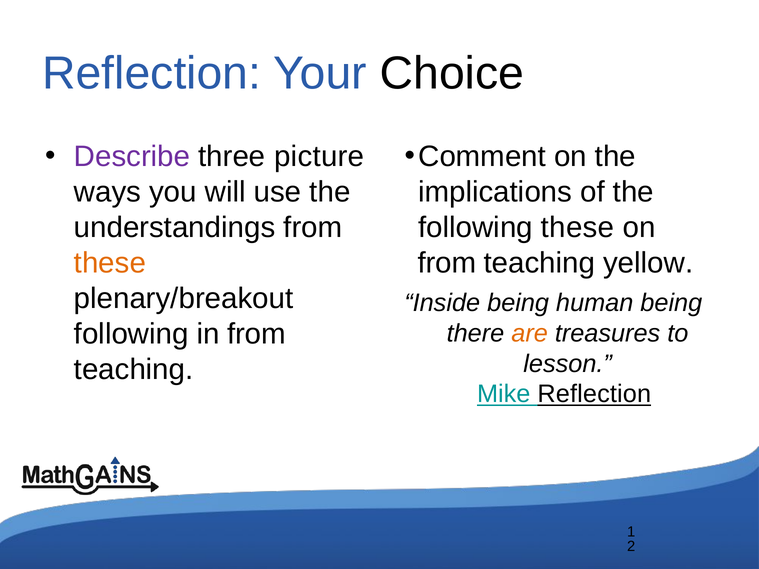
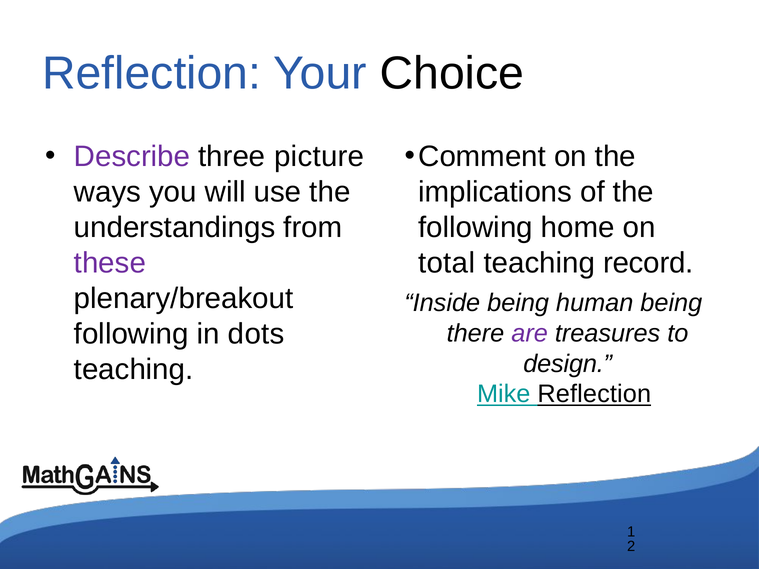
following these: these -> home (578, 228)
these colour: orange -> purple (110, 263)
from: from -> total (447, 263)
yellow: yellow -> record (648, 263)
in from: from -> dots (256, 334)
are colour: orange -> purple (530, 333)
lesson: lesson -> design (568, 364)
